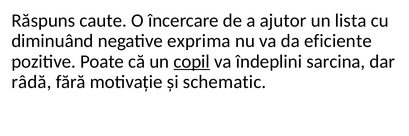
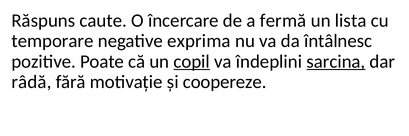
ajutor: ajutor -> fermă (283, 21)
diminuând: diminuând -> temporare (52, 41)
eficiente: eficiente -> întâlnesc (338, 41)
sarcina underline: none -> present (336, 62)
schematic: schematic -> coopereze (225, 82)
